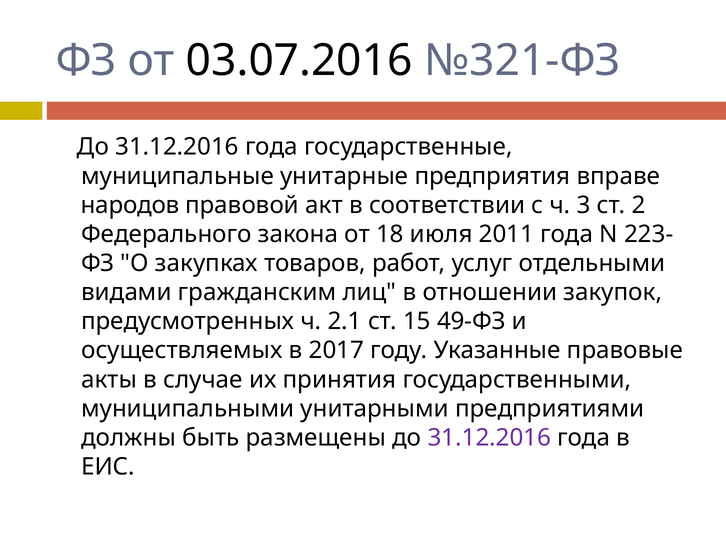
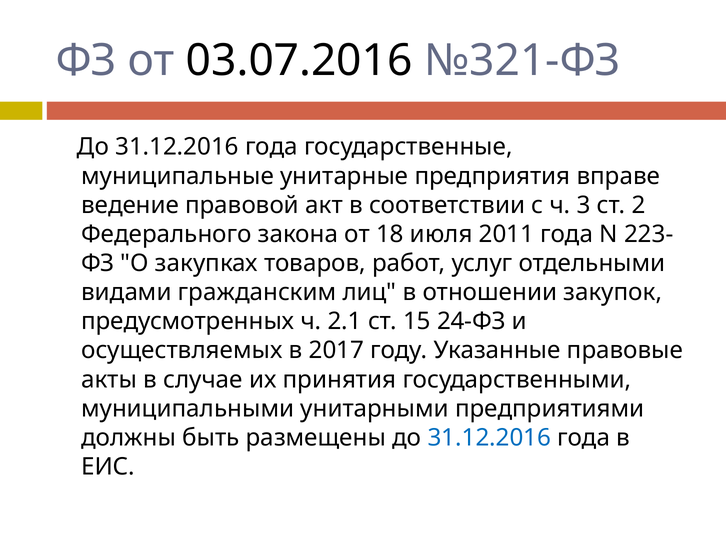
народов: народов -> ведение (130, 205)
49-ФЗ: 49-ФЗ -> 24-ФЗ (471, 321)
31.12.2016 colour: purple -> blue (489, 437)
